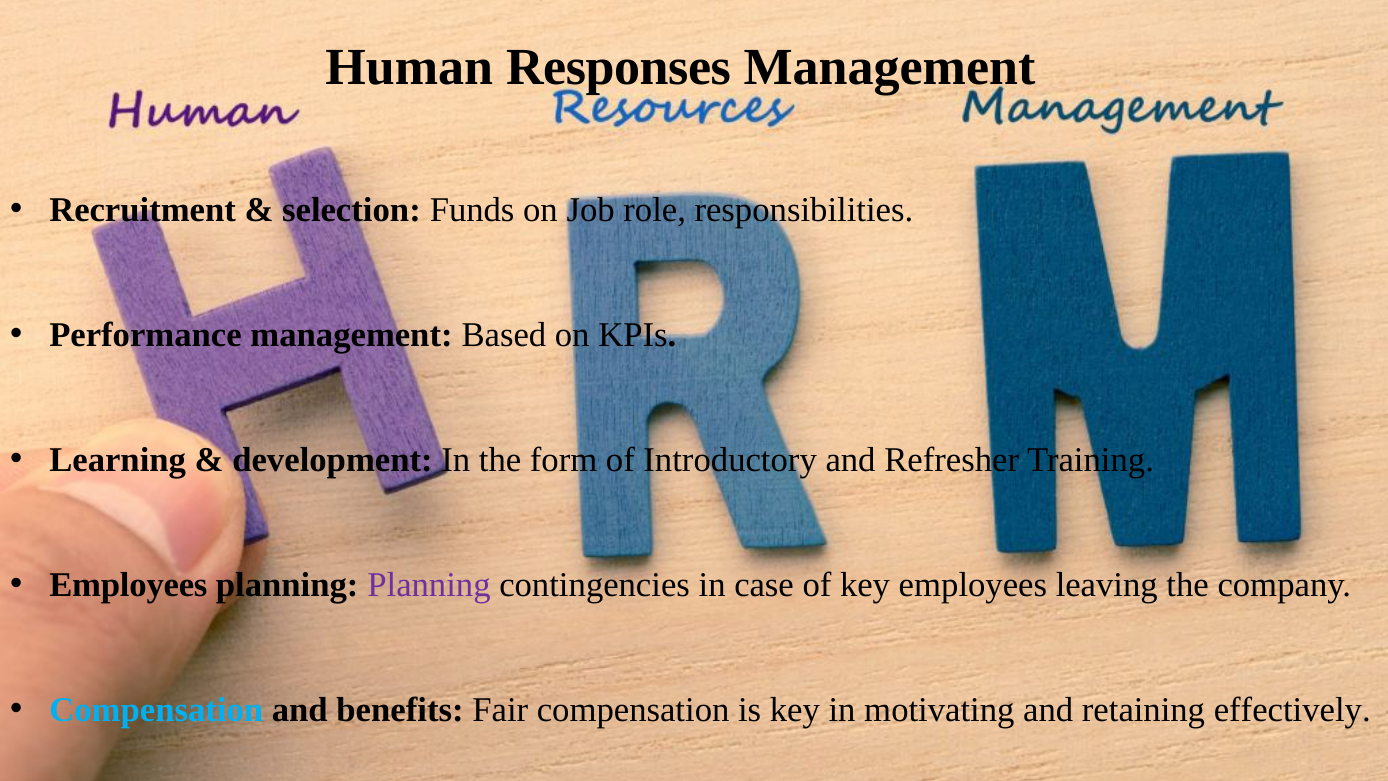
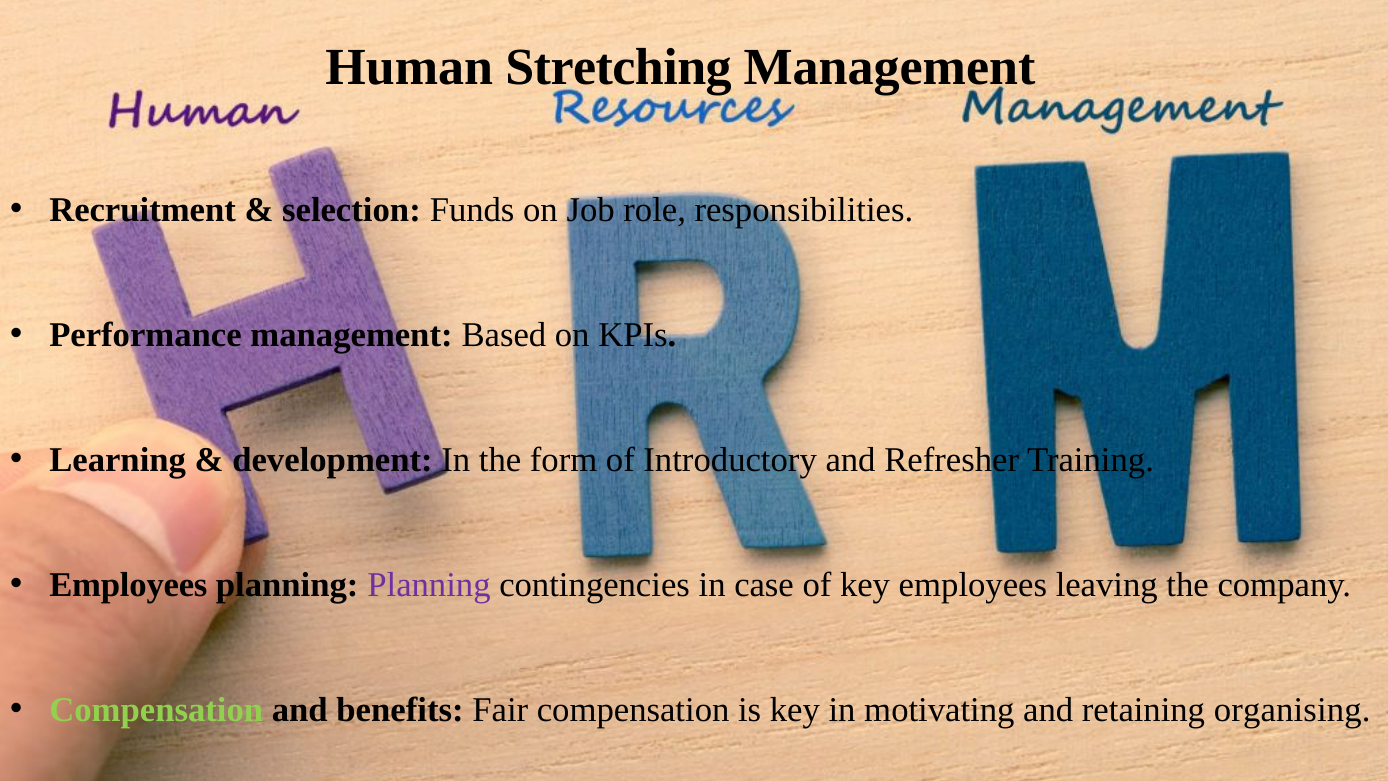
Responses: Responses -> Stretching (619, 67)
Compensation colour: light blue -> light green (156, 710)
effectively: effectively -> organising (1292, 710)
